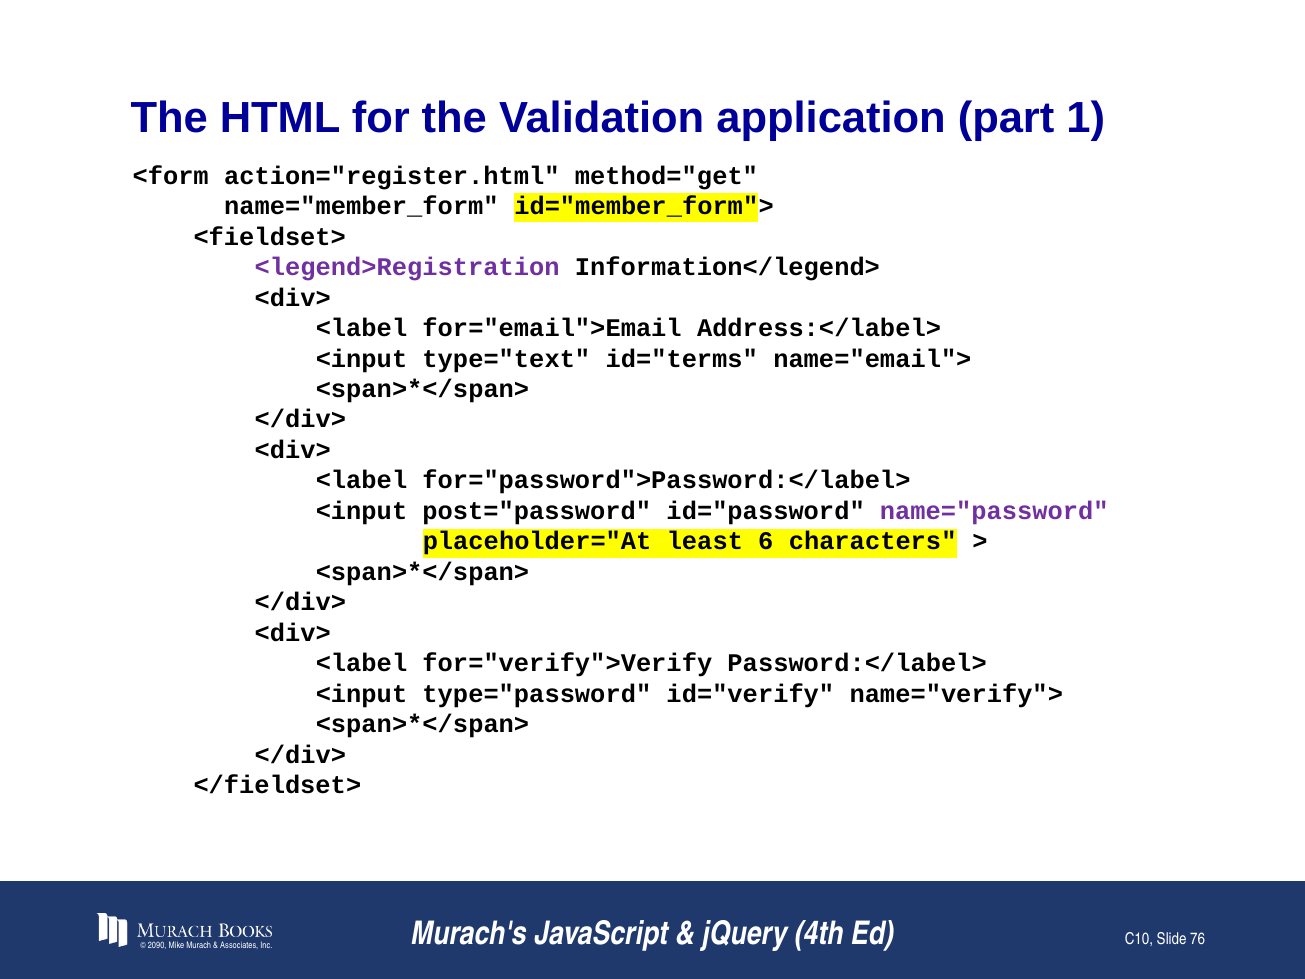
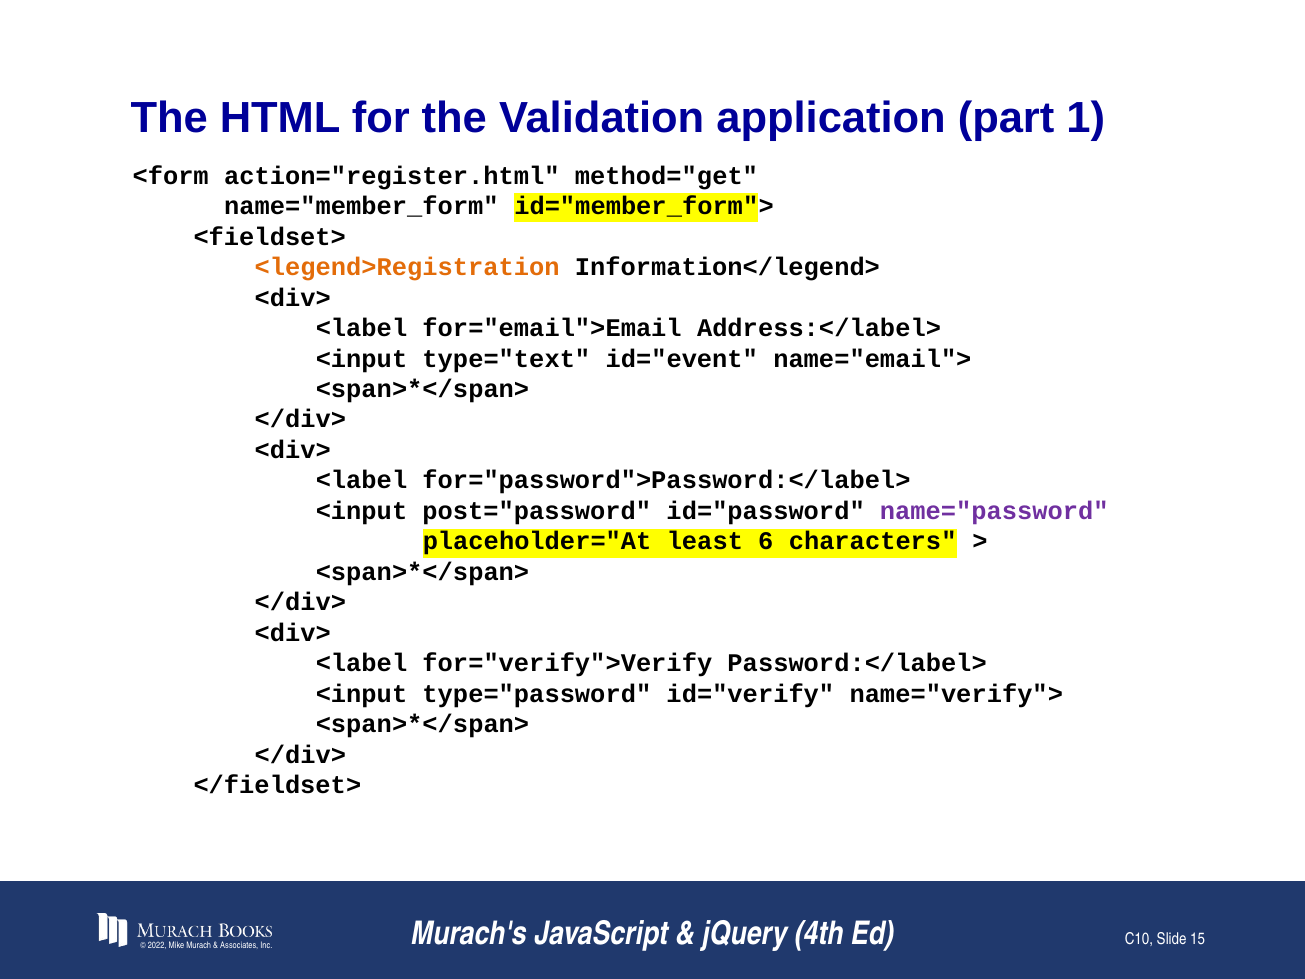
<legend>Registration colour: purple -> orange (407, 267)
id="terms: id="terms -> id="event (682, 359)
2090: 2090 -> 2022 (157, 946)
76: 76 -> 15 (1198, 939)
